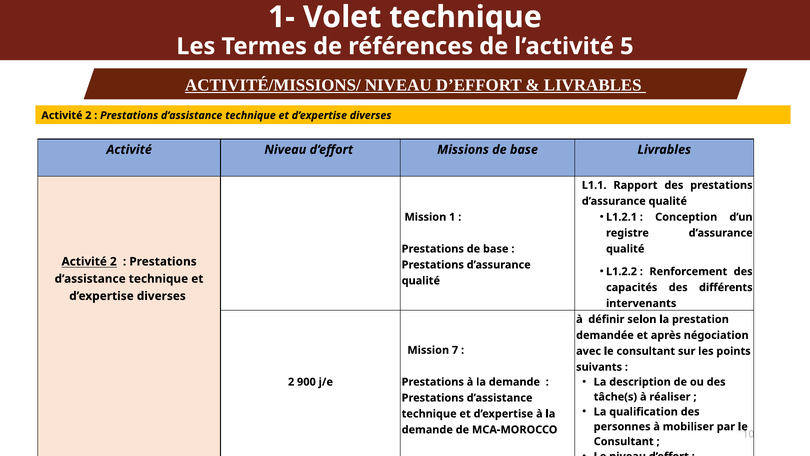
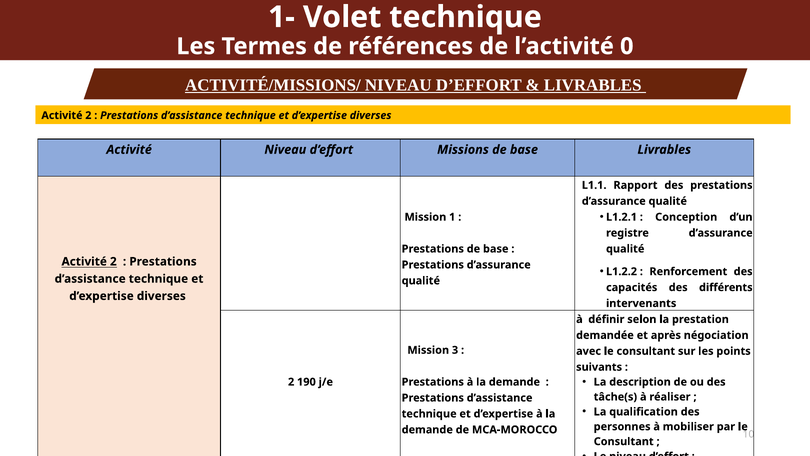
5: 5 -> 0 (627, 46)
7: 7 -> 3 (455, 350)
900: 900 -> 190 (306, 382)
